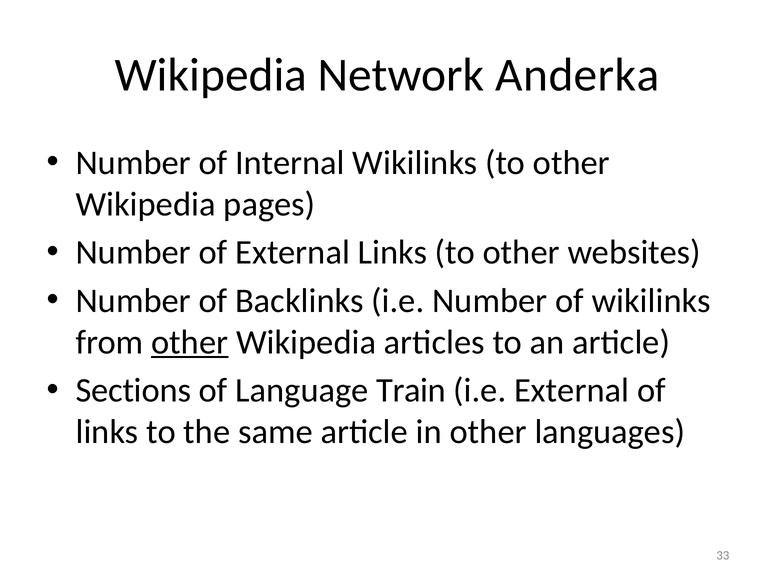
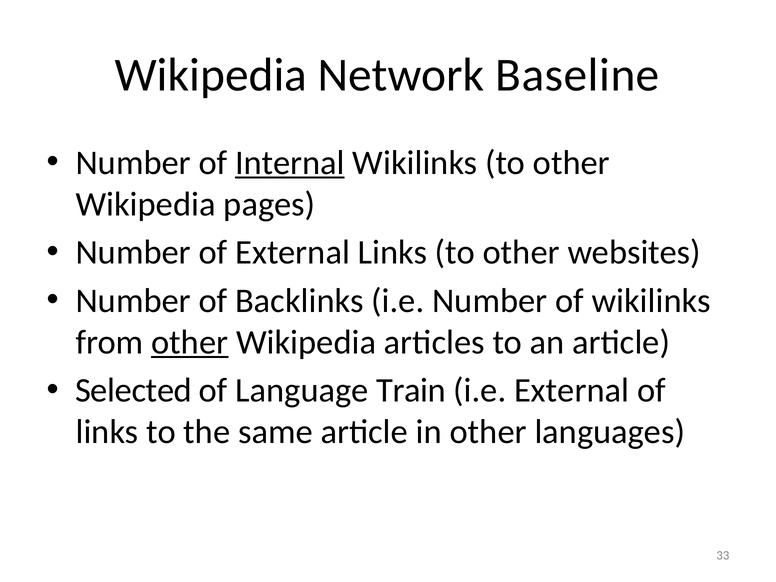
Anderka: Anderka -> Baseline (577, 75)
Internal underline: none -> present (290, 163)
Sections: Sections -> Selected (133, 390)
